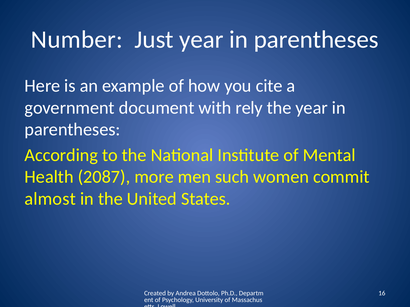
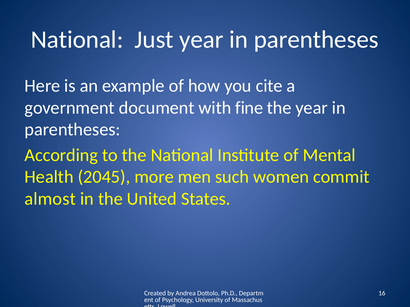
Number: Number -> National (77, 40)
rely: rely -> fine (249, 108)
2087: 2087 -> 2045 (104, 177)
